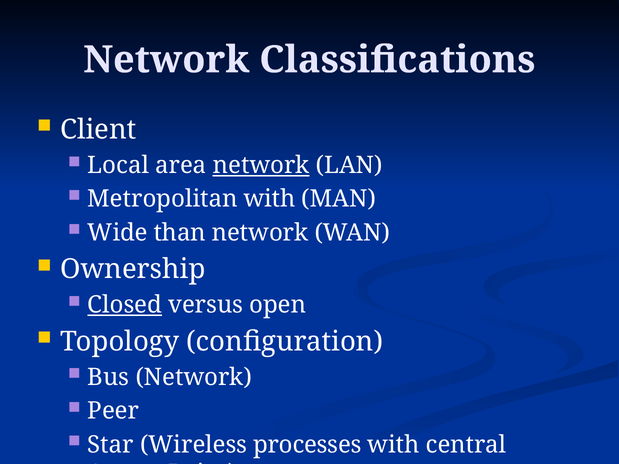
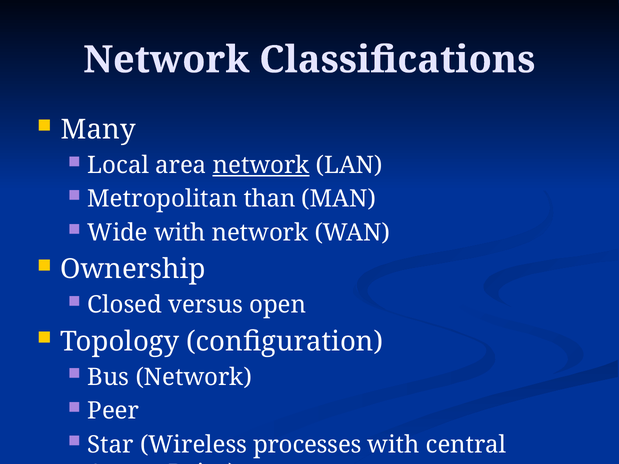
Client: Client -> Many (98, 130)
Metropolitan with: with -> than (270, 199)
Wide than: than -> with (180, 233)
Closed underline: present -> none (125, 305)
